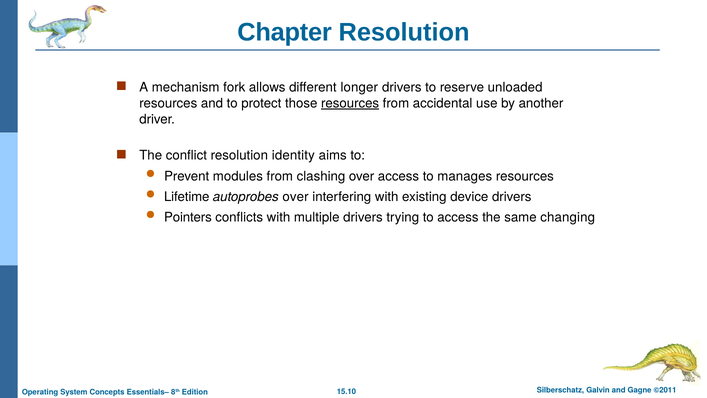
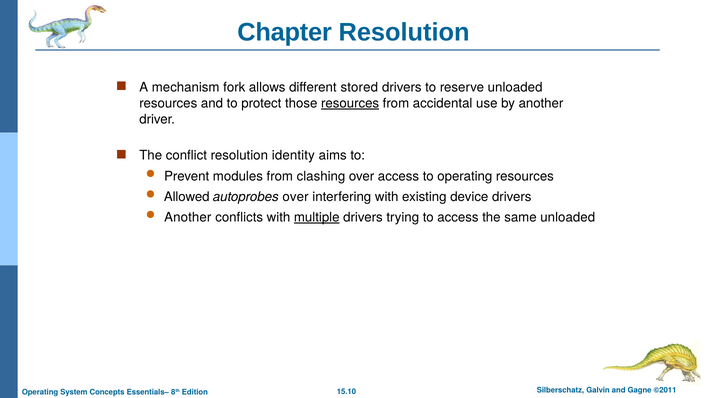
longer: longer -> stored (359, 87)
to manages: manages -> operating (465, 176)
Lifetime: Lifetime -> Allowed (187, 197)
Pointers: Pointers -> Another (188, 217)
multiple underline: none -> present (317, 217)
same changing: changing -> unloaded (568, 217)
